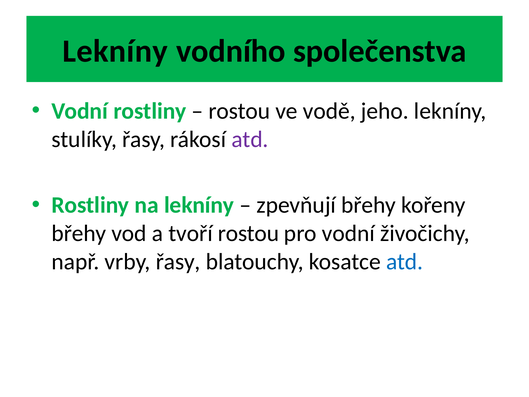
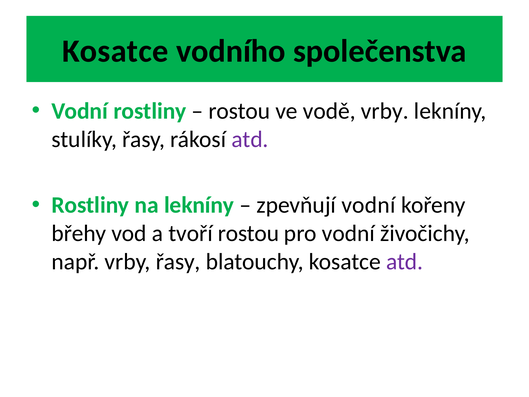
Lekníny: Lekníny -> Kosatce (115, 51)
vodě jeho: jeho -> vrby (385, 111)
zpevňují břehy: břehy -> vodní (368, 205)
atd colour: blue -> purple (405, 261)
